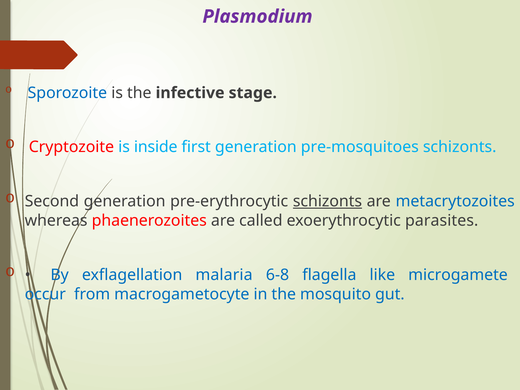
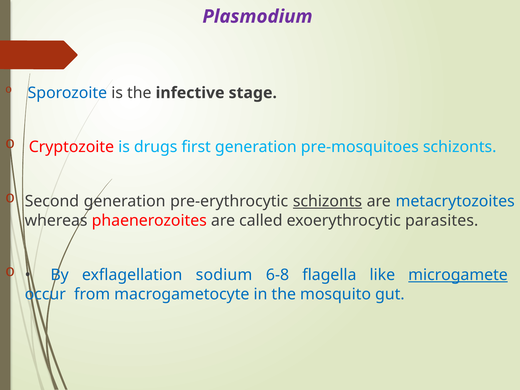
inside: inside -> drugs (156, 147)
malaria: malaria -> sodium (224, 275)
microgamete underline: none -> present (458, 275)
